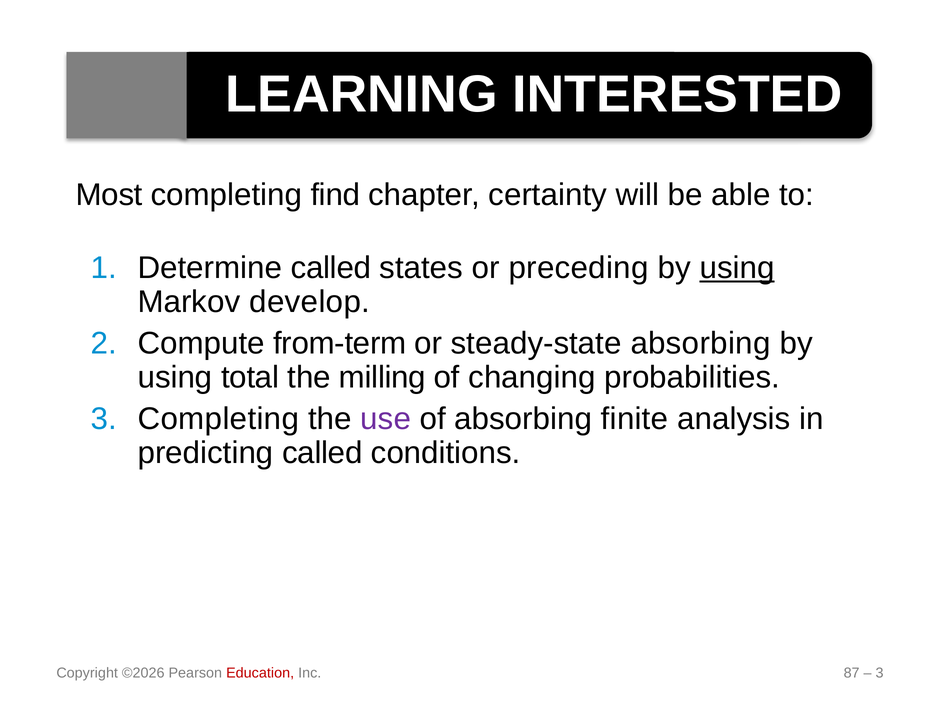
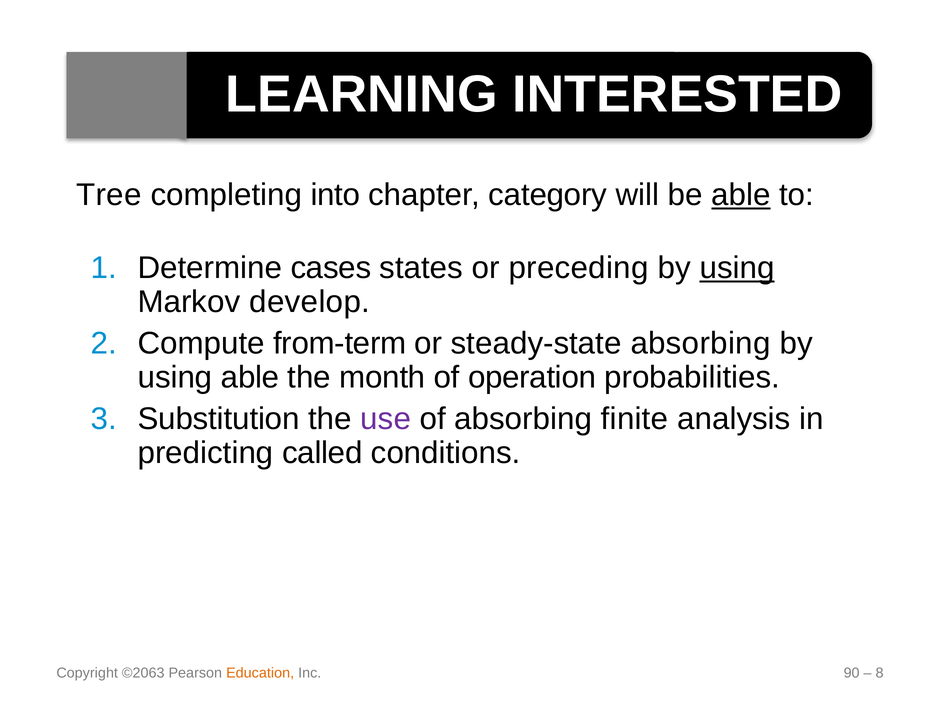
Most: Most -> Tree (109, 195)
find: find -> into (335, 195)
certainty: certainty -> category (548, 195)
able underline: none -> present (741, 195)
Determine called: called -> cases (331, 268)
using total: total -> able (250, 377)
milling: milling -> month (382, 377)
changing: changing -> operation (532, 377)
Completing: Completing -> Substitution (219, 419)
©2026: ©2026 -> ©2063 (143, 673)
Education colour: red -> orange (260, 673)
87: 87 -> 90 (852, 673)
3: 3 -> 8 (880, 673)
